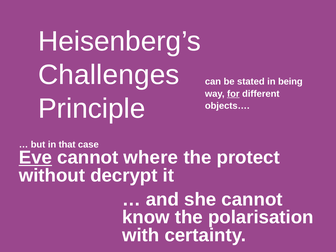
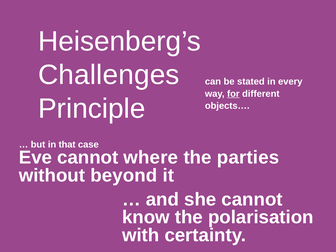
being: being -> every (290, 82)
Eve underline: present -> none (35, 157)
protect: protect -> parties (248, 157)
decrypt: decrypt -> beyond (124, 175)
